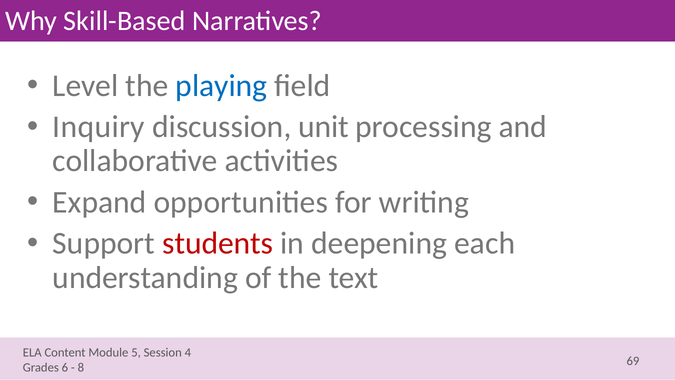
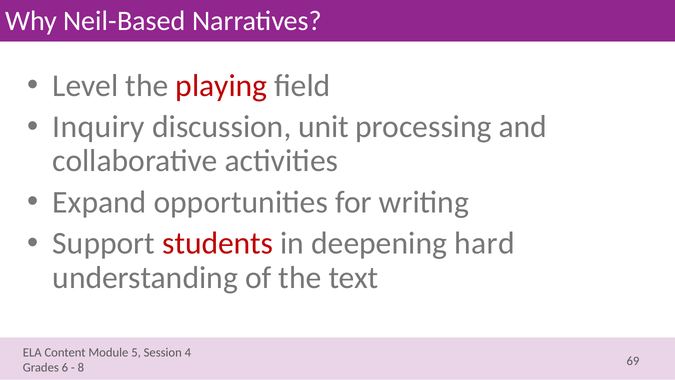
Skill-Based: Skill-Based -> Neil-Based (125, 21)
playing colour: blue -> red (221, 85)
each: each -> hard (485, 243)
